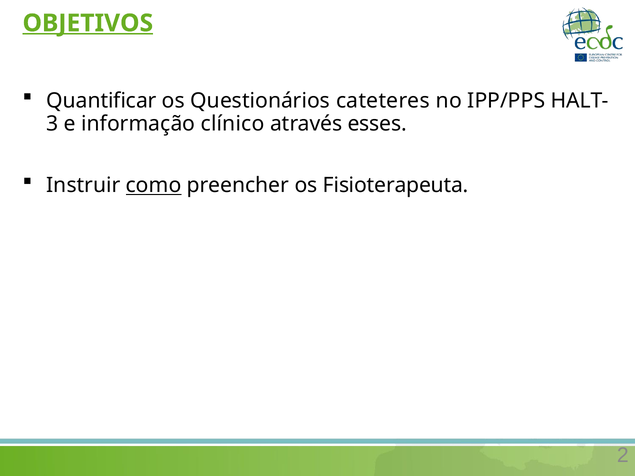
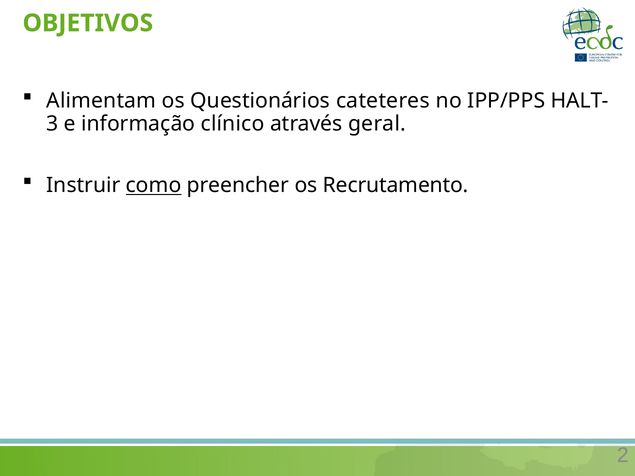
OBJETIVOS underline: present -> none (88, 23)
Quantificar: Quantificar -> Alimentam (101, 101)
esses: esses -> geral (377, 124)
Fisioterapeuta: Fisioterapeuta -> Recrutamento (396, 185)
